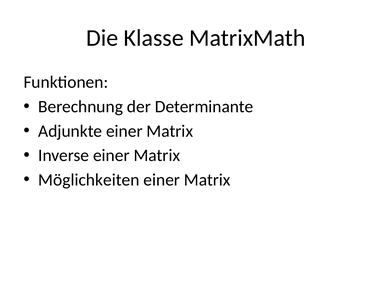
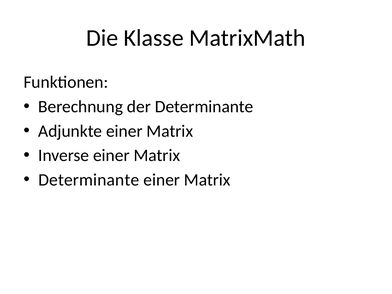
Möglichkeiten: Möglichkeiten -> Determinante (89, 180)
